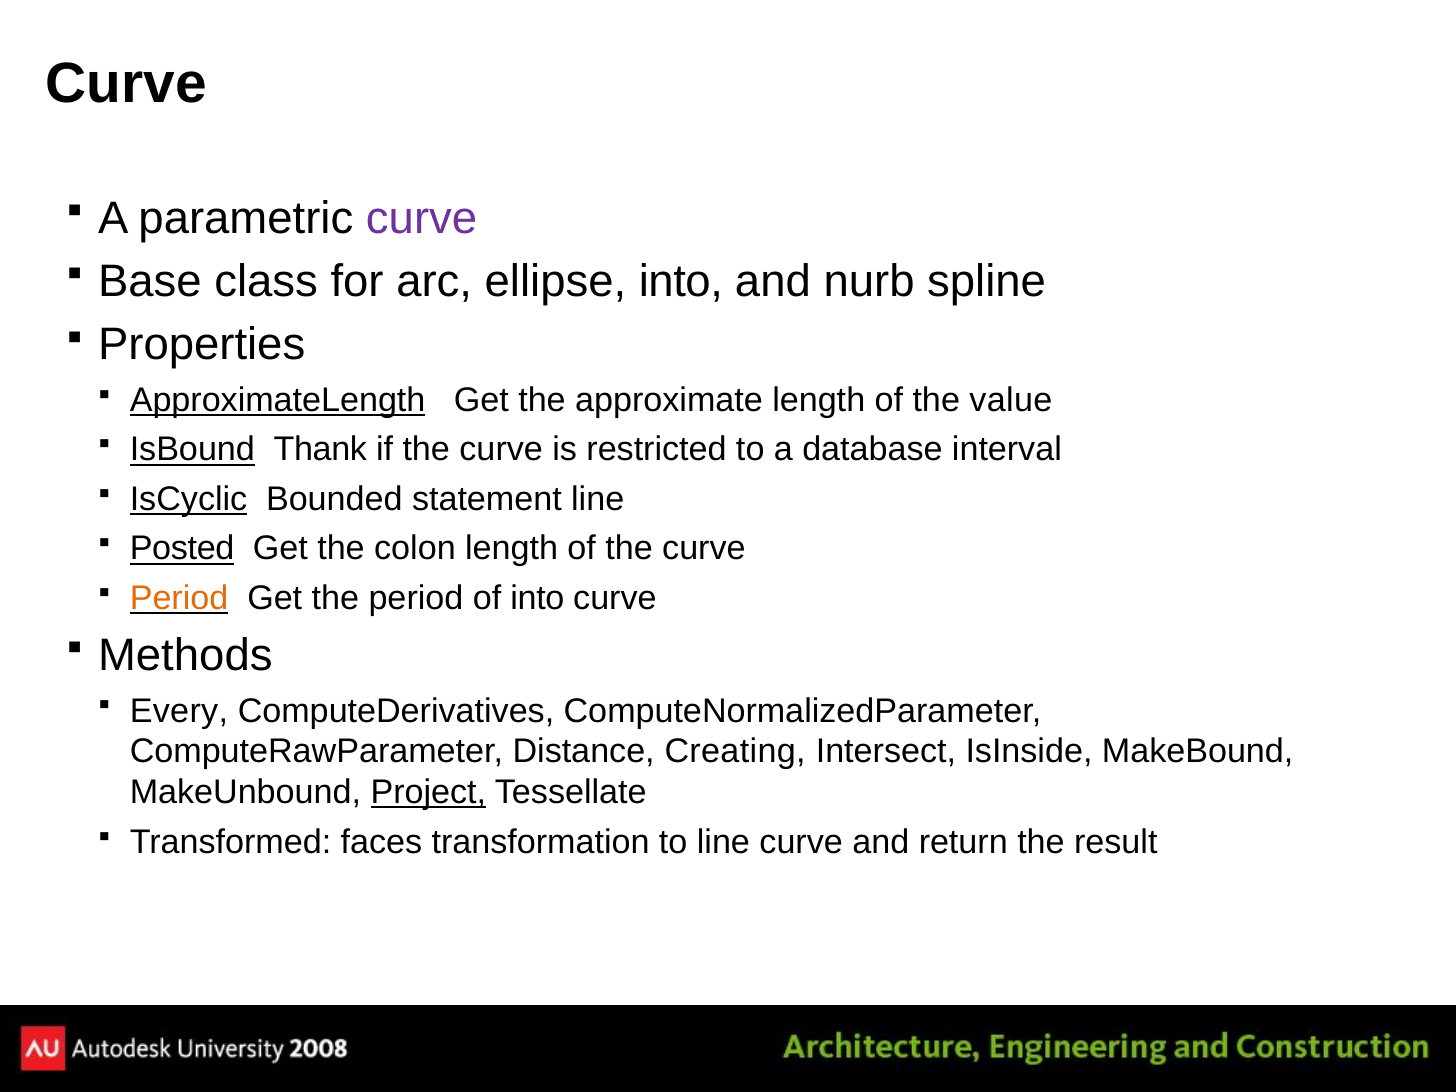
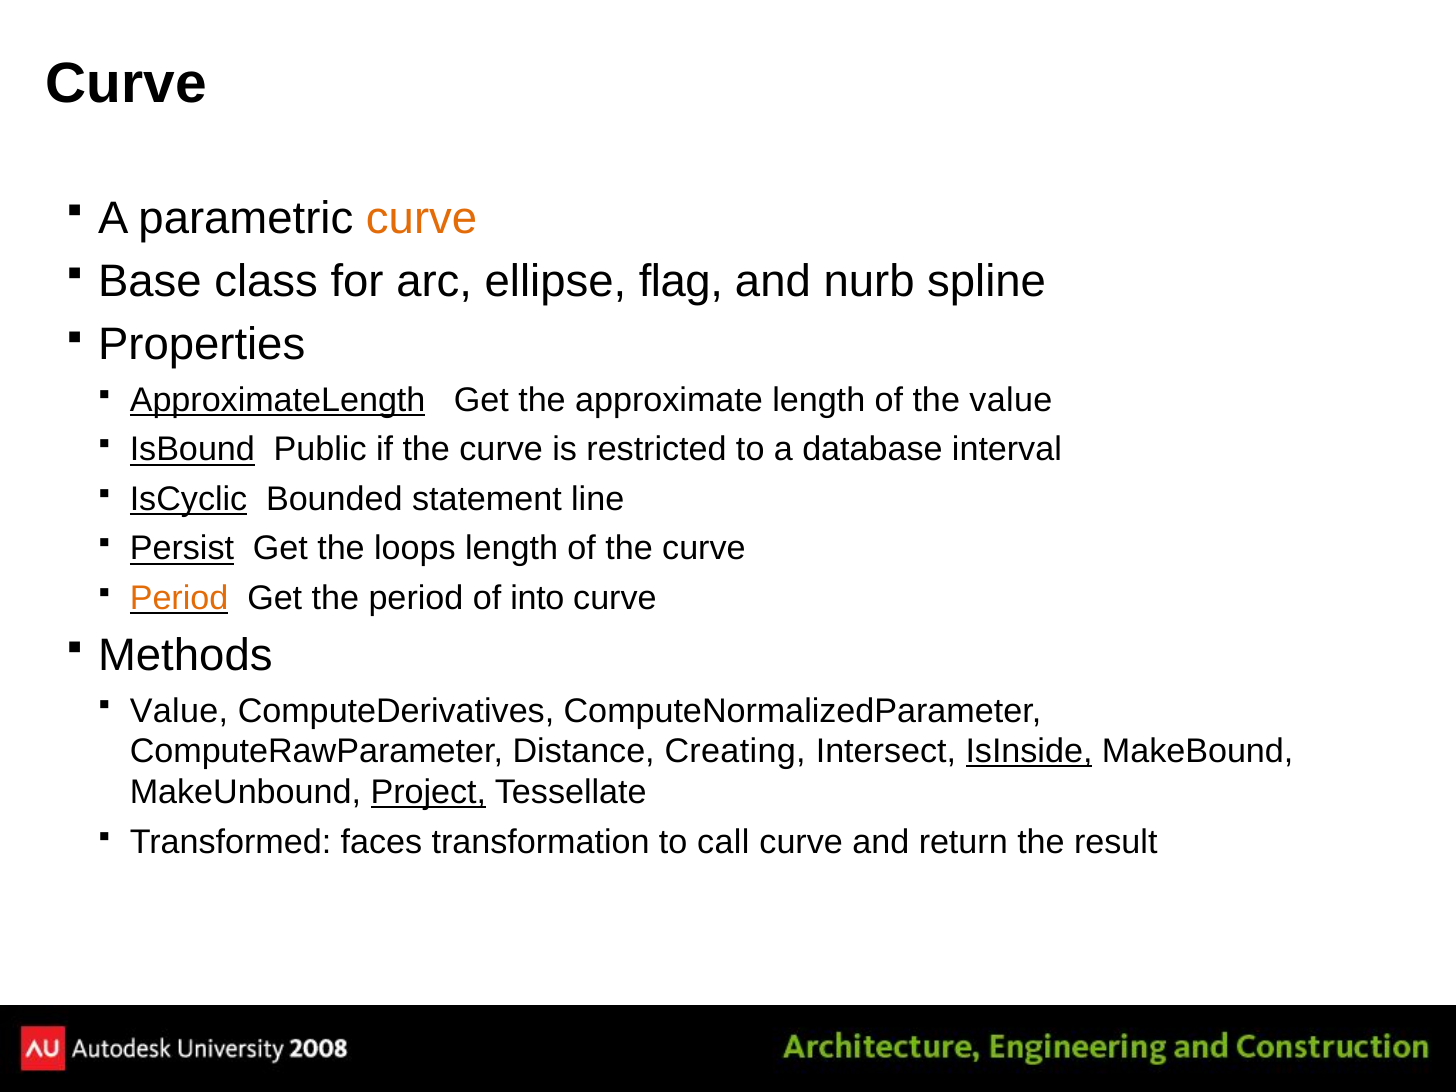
curve colour: purple -> orange (422, 218)
ellipse into: into -> flag (681, 281)
Thank: Thank -> Public (320, 450)
Posted: Posted -> Persist (182, 549)
colon: colon -> loops (415, 549)
Every: Every -> Value (179, 711)
IsInside underline: none -> present (1029, 752)
to line: line -> call (723, 842)
